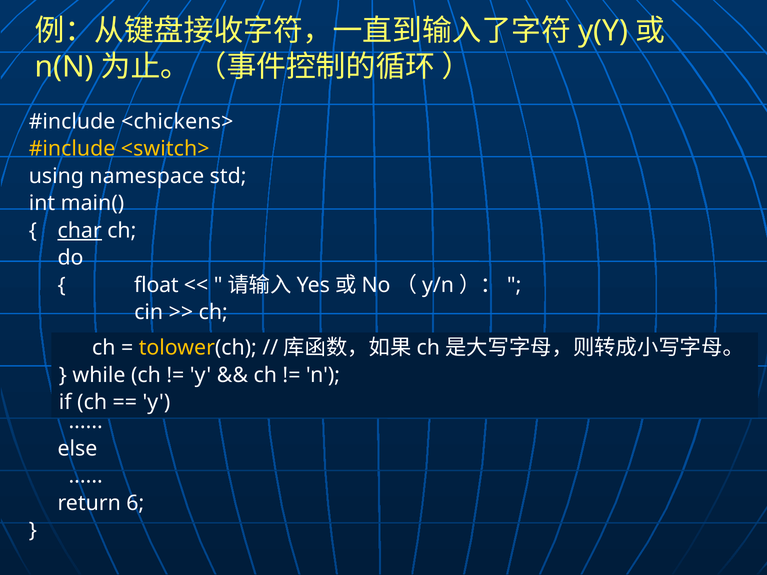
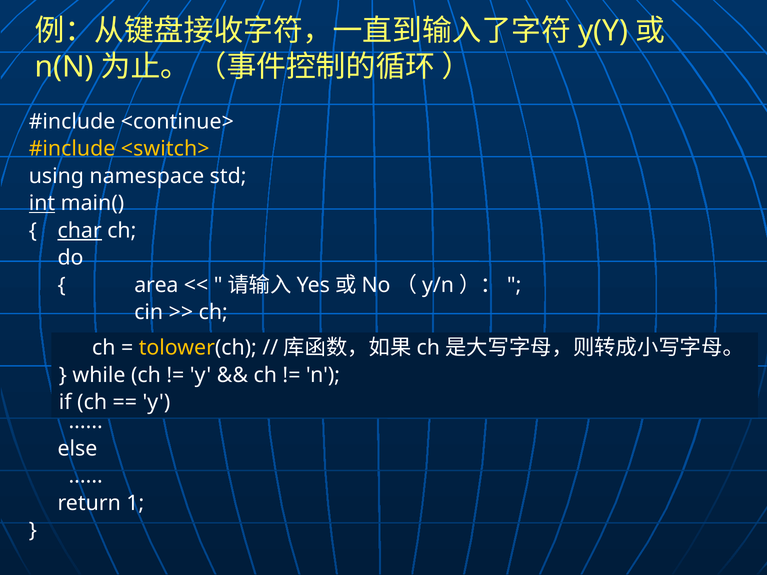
<chickens>: <chickens> -> <continue> (177, 122)
int underline: none -> present (42, 203)
float: float -> area (156, 285)
6: 6 -> 1 (135, 503)
